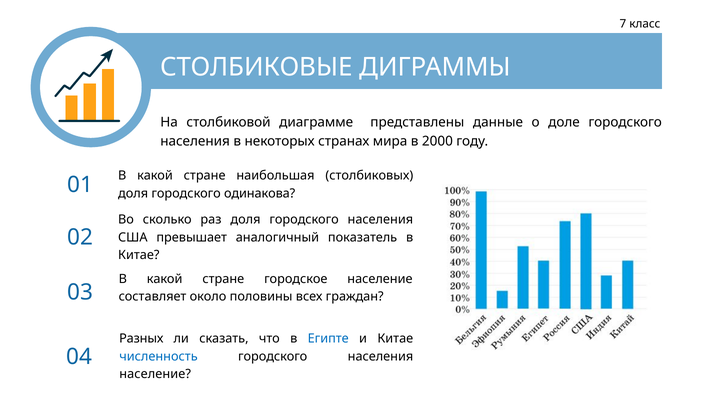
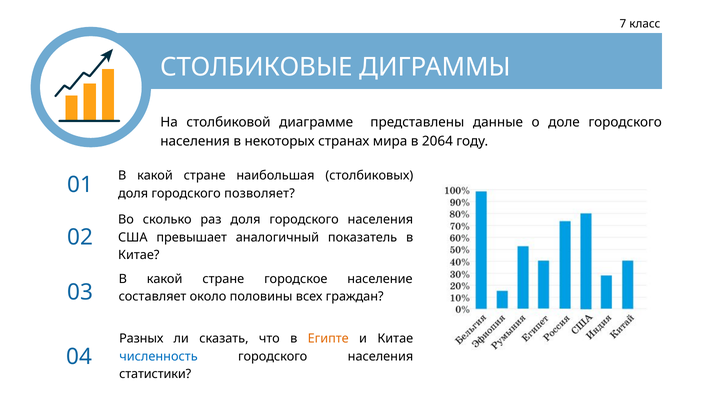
2000: 2000 -> 2064 (437, 141)
одинакова: одинакова -> позволяет (259, 193)
Египте colour: blue -> orange (328, 338)
население: население -> статистики (155, 374)
